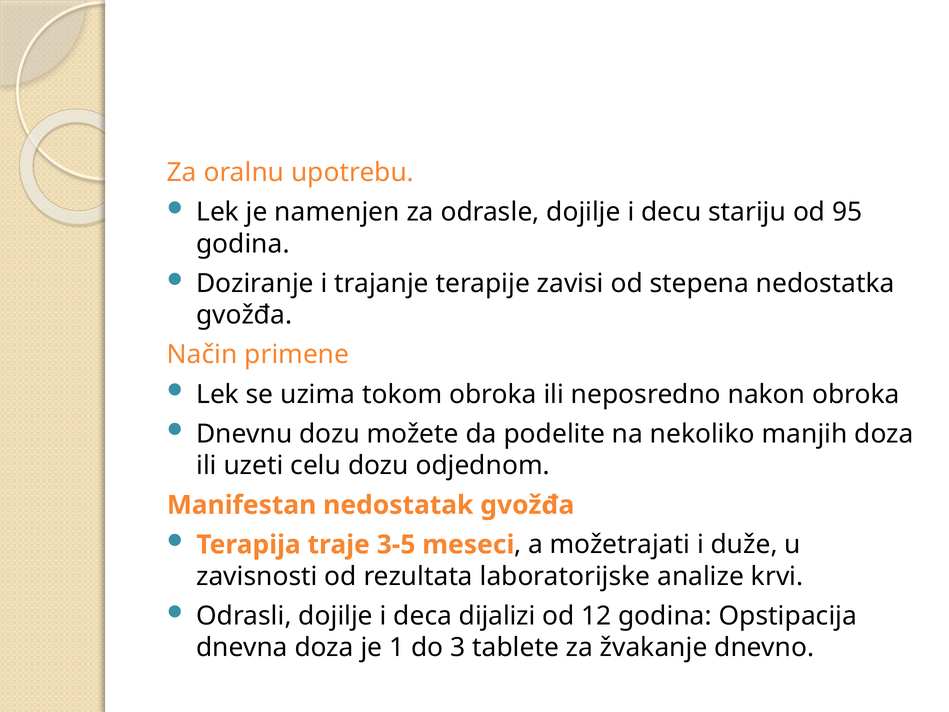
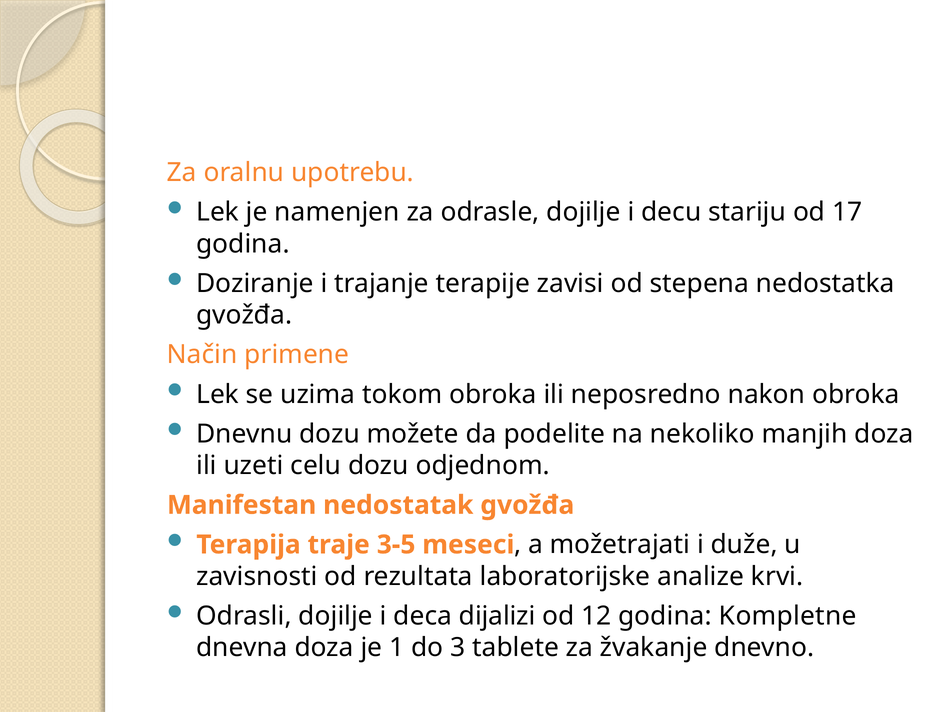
95: 95 -> 17 (847, 212)
Opstipacija: Opstipacija -> Kompletne (788, 616)
